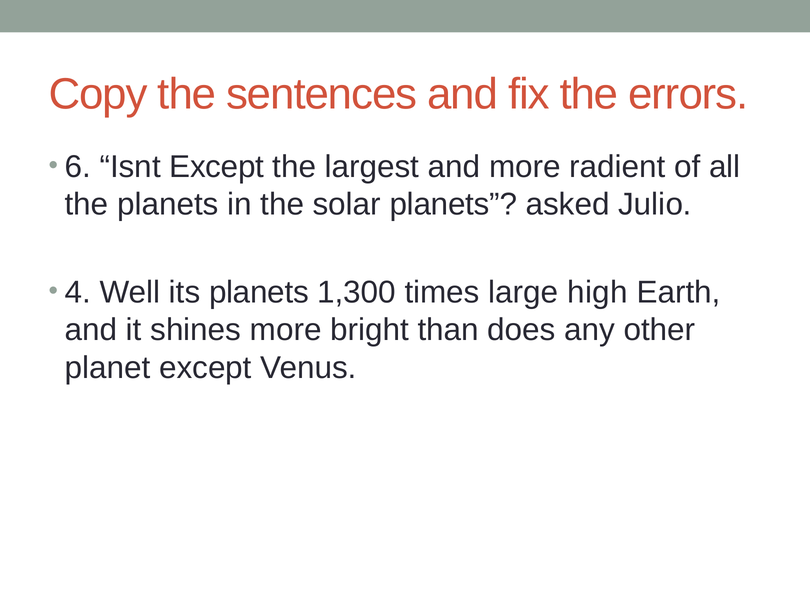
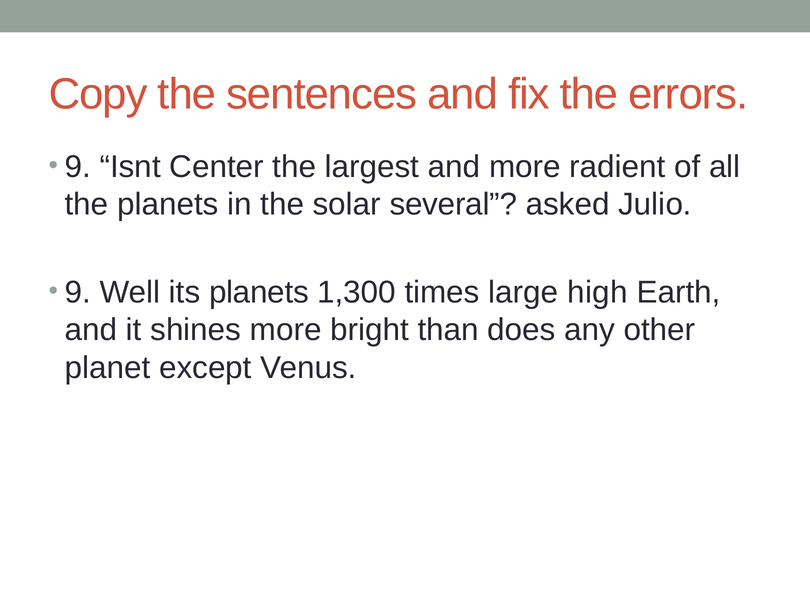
6: 6 -> 9 (78, 167)
Isnt Except: Except -> Center (217, 167)
solar planets: planets -> several (453, 205)
4: 4 -> 9 (78, 293)
